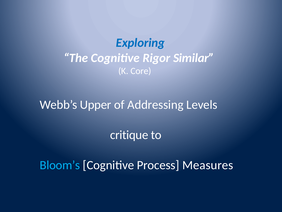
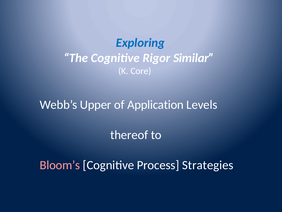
Addressing: Addressing -> Application (156, 105)
critique: critique -> thereof (129, 135)
Bloom’s colour: light blue -> pink (60, 165)
Measures: Measures -> Strategies (208, 165)
